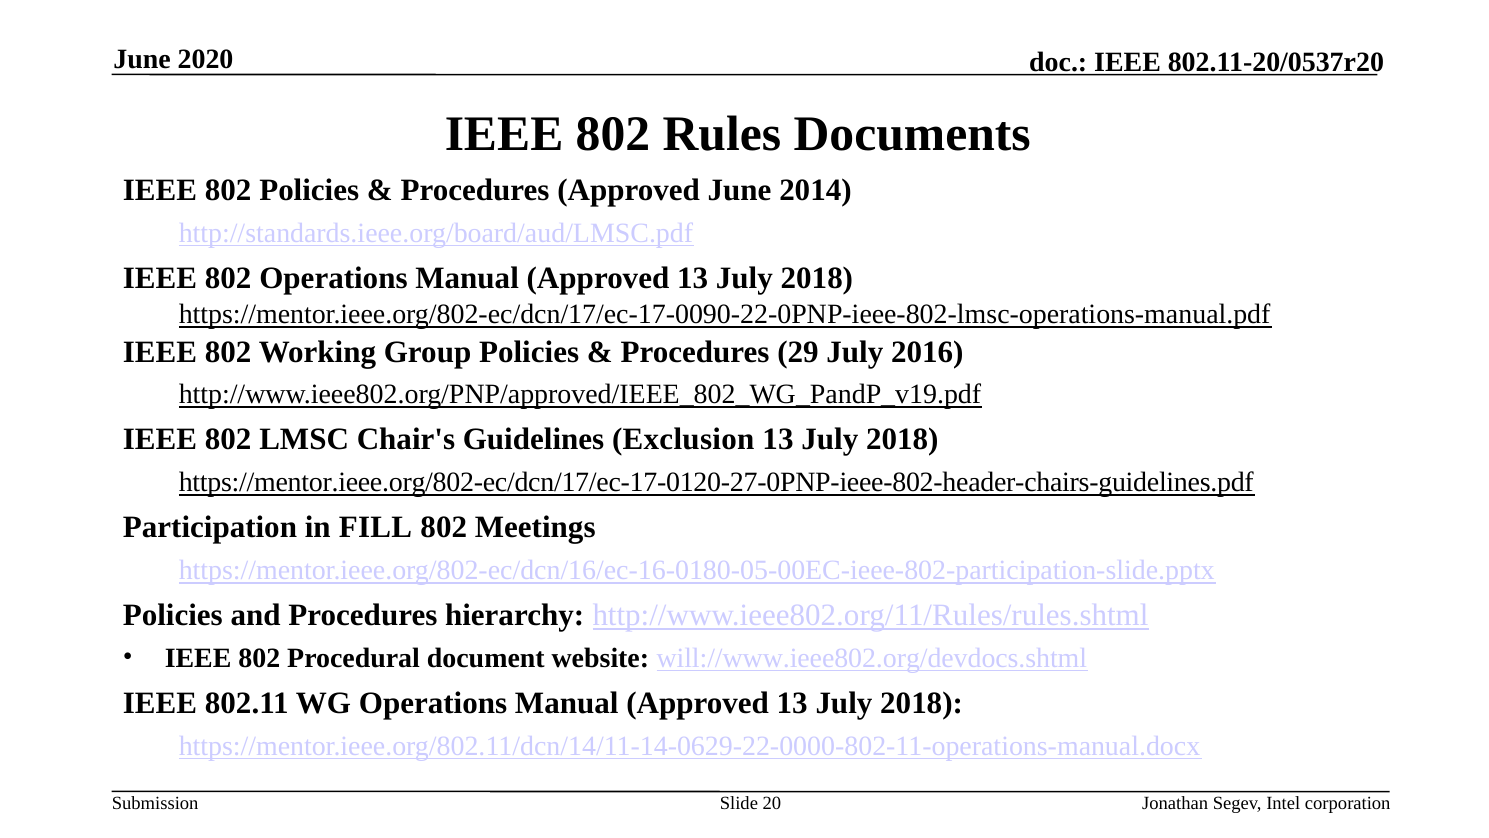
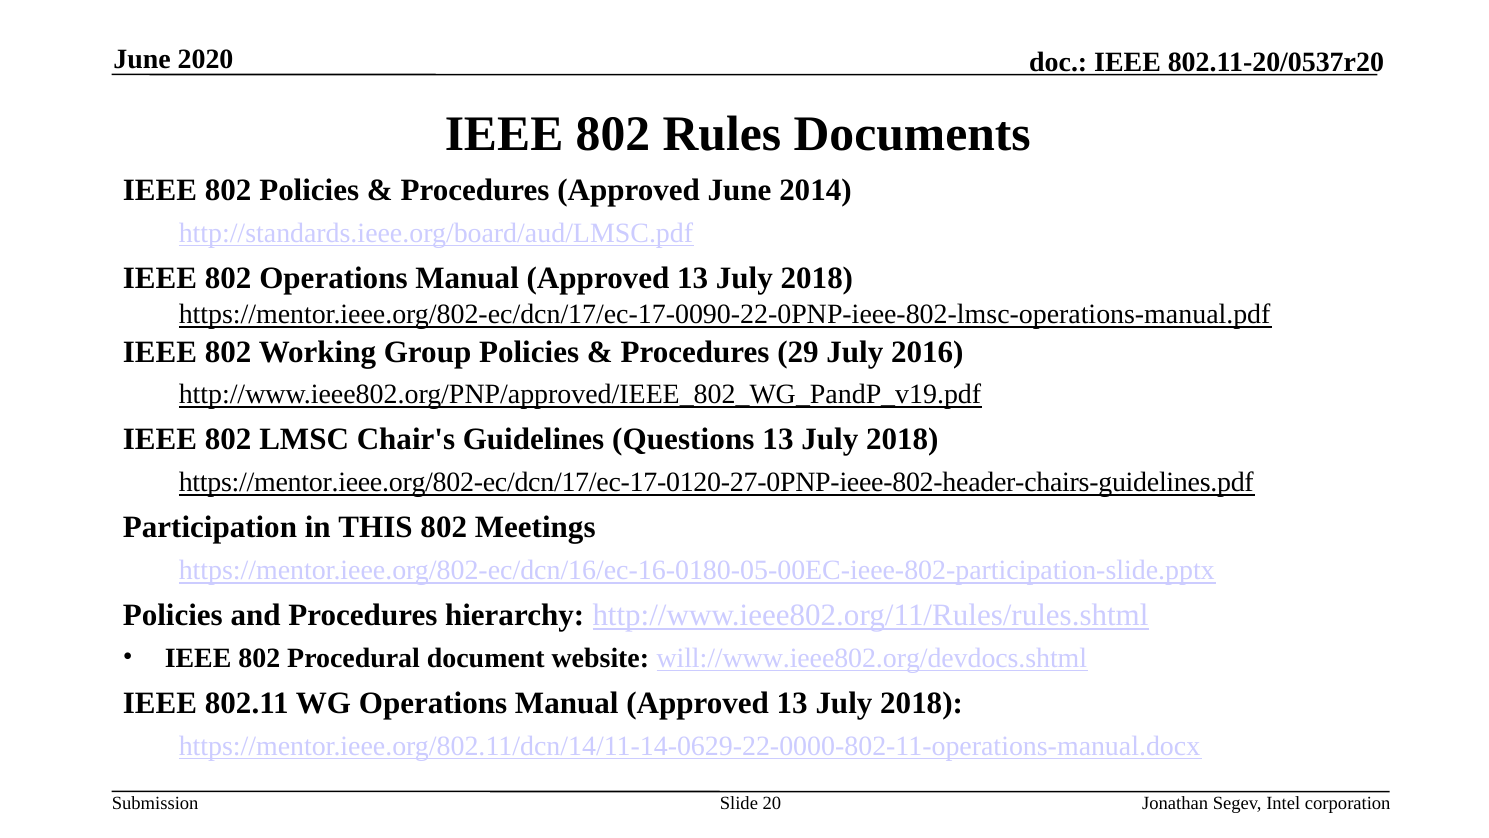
Exclusion: Exclusion -> Questions (683, 439)
FILL: FILL -> THIS (376, 527)
